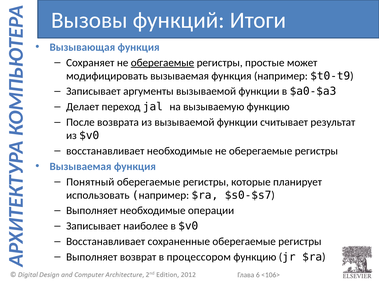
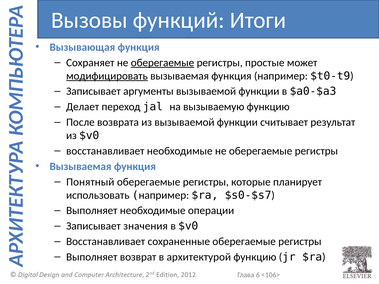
модифицировать underline: none -> present (107, 76)
наиболее: наиболее -> значения (146, 226)
процессором: процессором -> архитектурой (199, 257)
